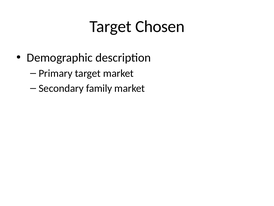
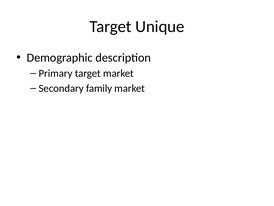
Chosen: Chosen -> Unique (160, 27)
